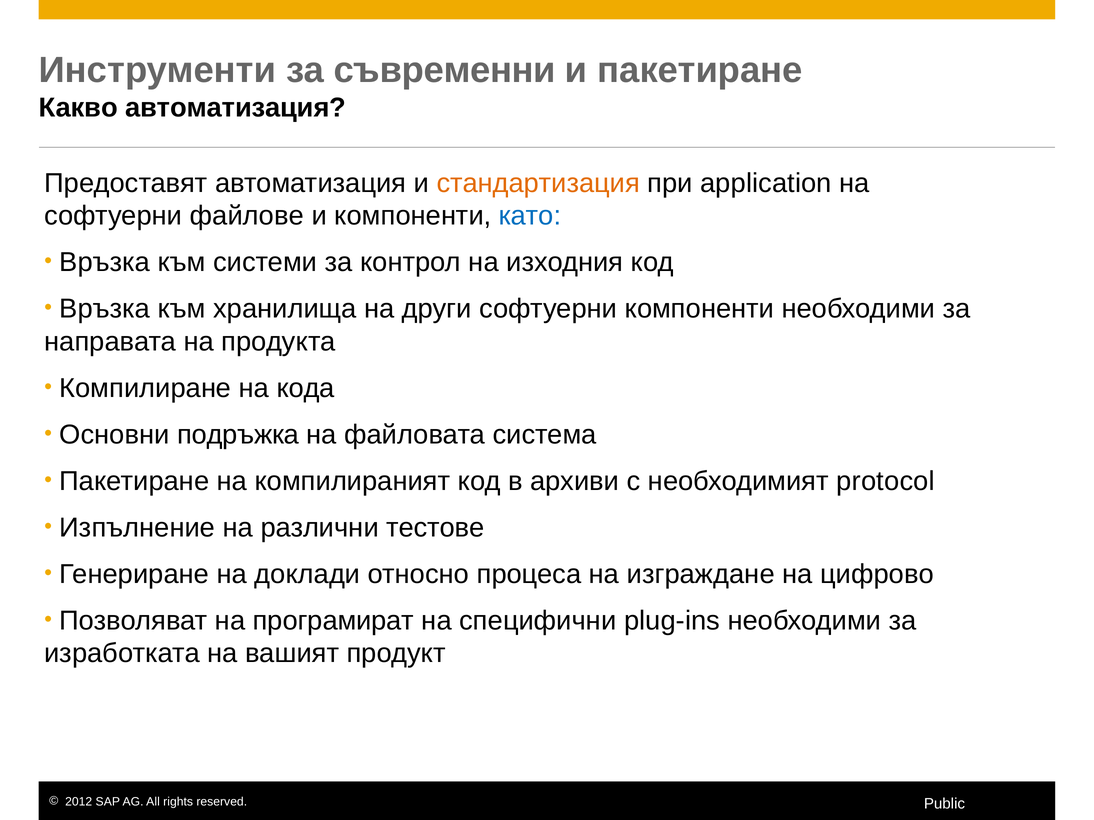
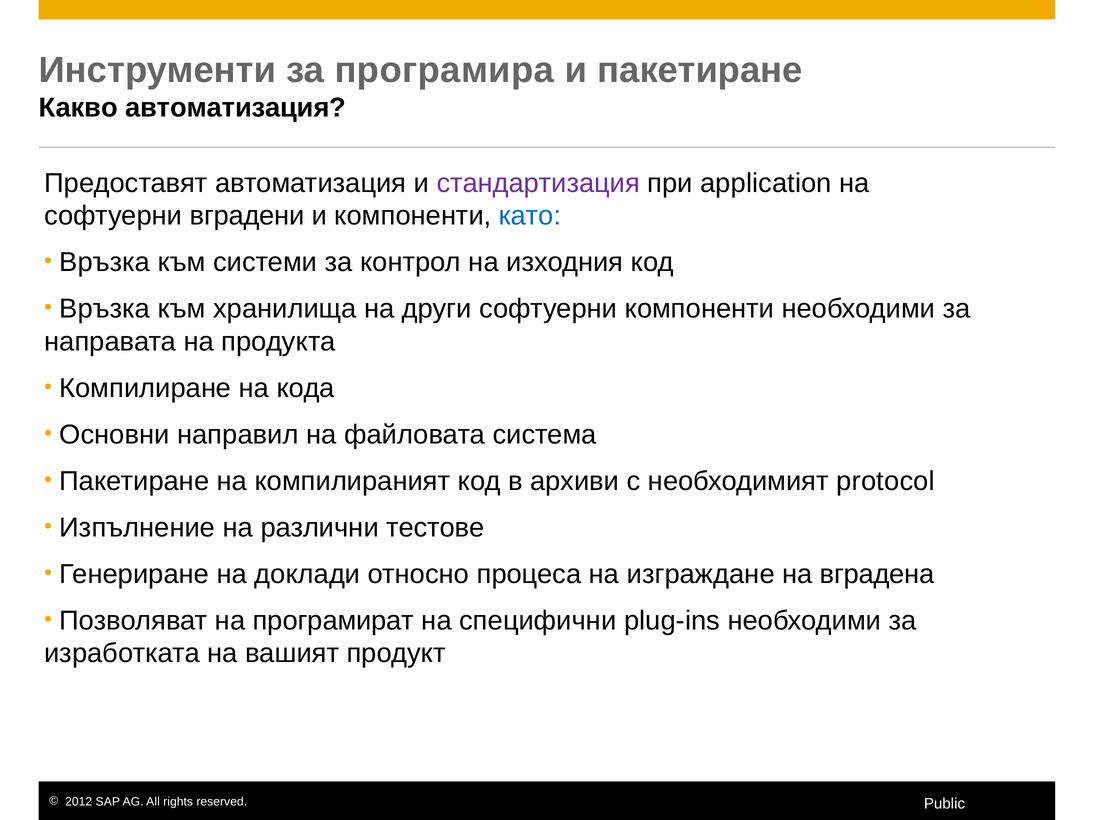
съвременни: съвременни -> програмира (444, 70)
стандартизация colour: orange -> purple (538, 183)
файлове: файлове -> вградени (247, 216)
подръжка: подръжка -> направил (238, 435)
цифрово: цифрово -> вградена (877, 574)
